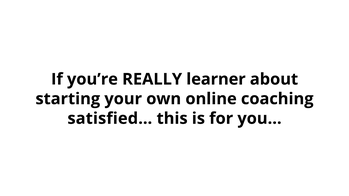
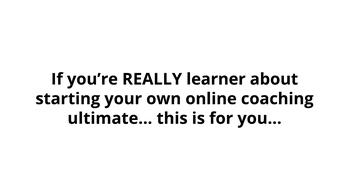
satisfied…: satisfied… -> ultimate… (110, 119)
